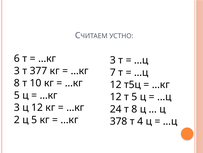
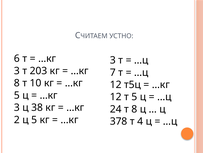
377: 377 -> 203 (38, 71)
ц 12: 12 -> 38 (37, 107)
